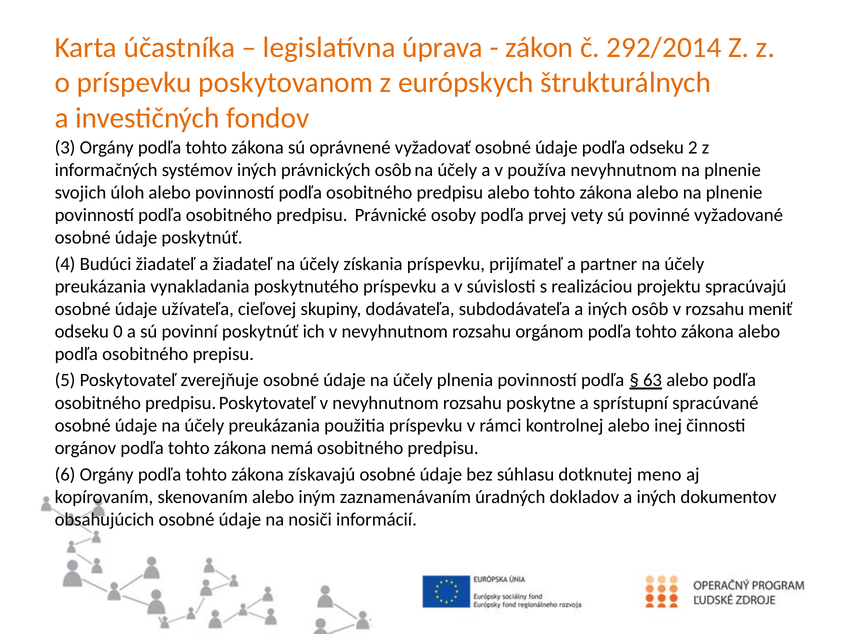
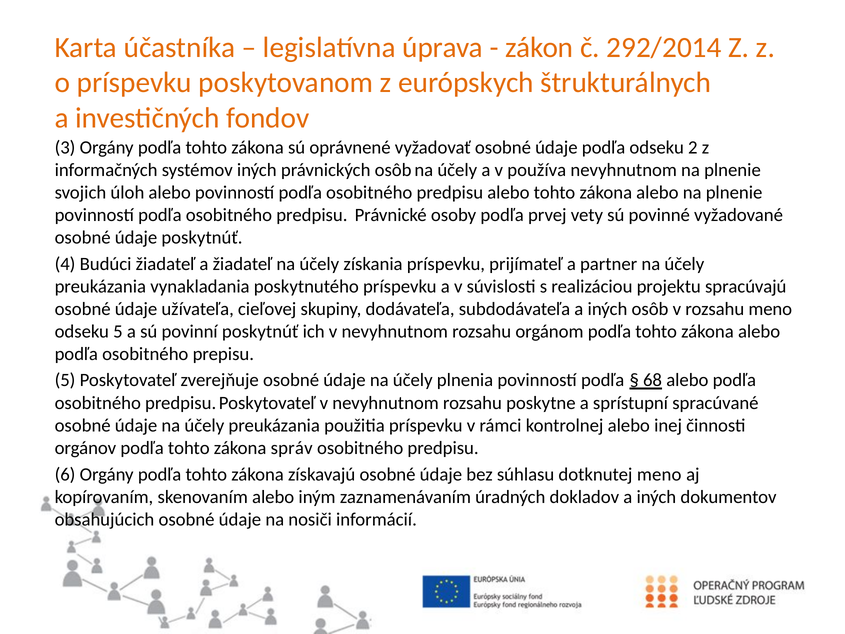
rozsahu meniť: meniť -> meno (770, 309)
odseku 0: 0 -> 5 (118, 331)
63: 63 -> 68 (652, 380)
nemá: nemá -> správ (292, 448)
